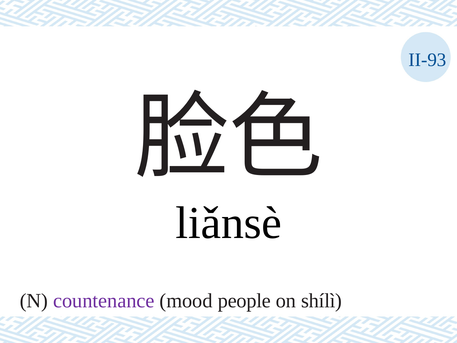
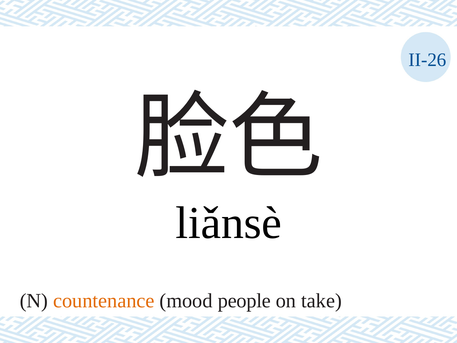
II-93: II-93 -> II-26 (427, 60)
countenance colour: purple -> orange (104, 301)
shílì: shílì -> take (321, 301)
